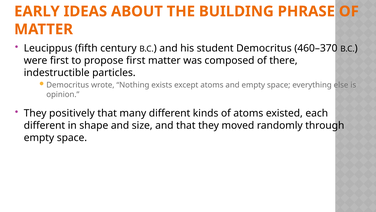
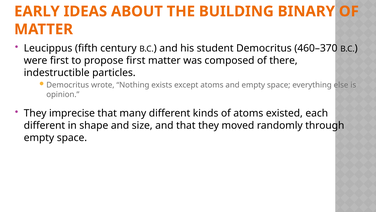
PHRASE: PHRASE -> BINARY (306, 11)
positively: positively -> imprecise (72, 113)
